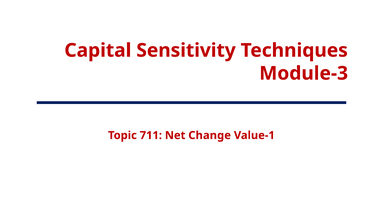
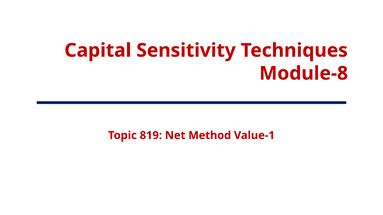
Module-3: Module-3 -> Module-8 (304, 74)
711: 711 -> 819 (151, 136)
Change: Change -> Method (210, 136)
